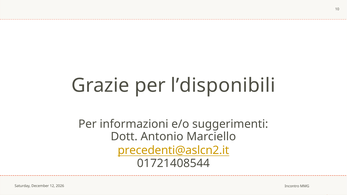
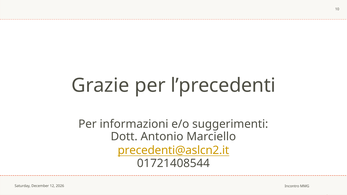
l’disponibili: l’disponibili -> l’precedenti (223, 86)
